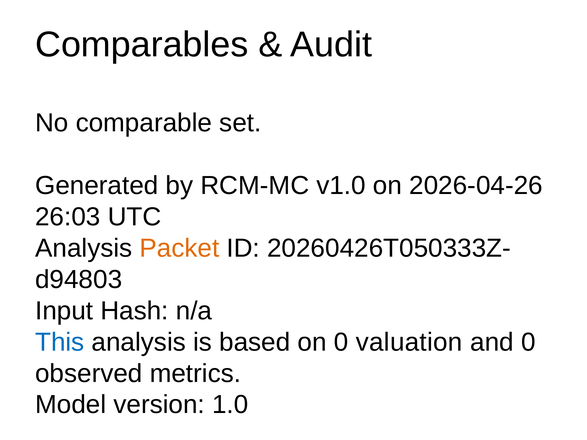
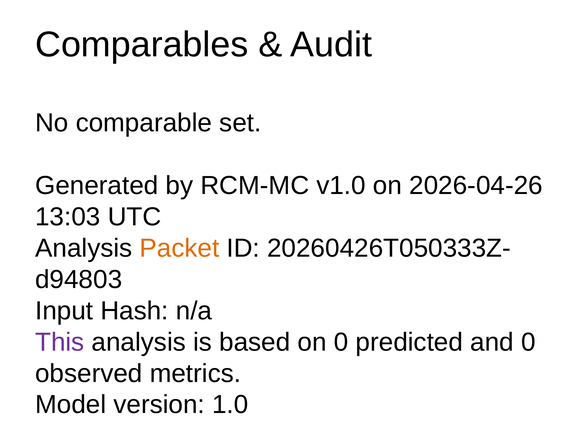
26:03: 26:03 -> 13:03 (68, 217)
This colour: blue -> purple (60, 342)
valuation: valuation -> predicted (409, 342)
